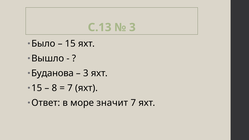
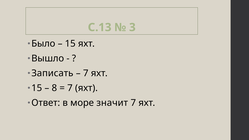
Буданова: Буданова -> Записать (52, 73)
3: 3 -> 7 (86, 73)
